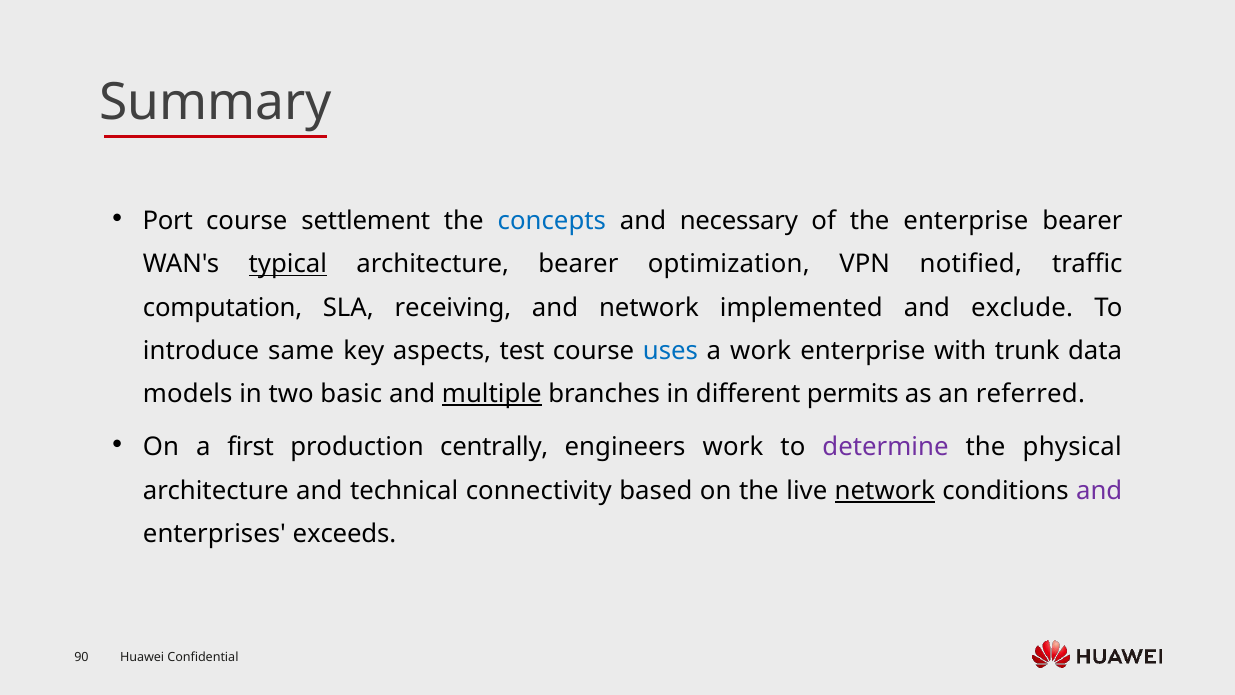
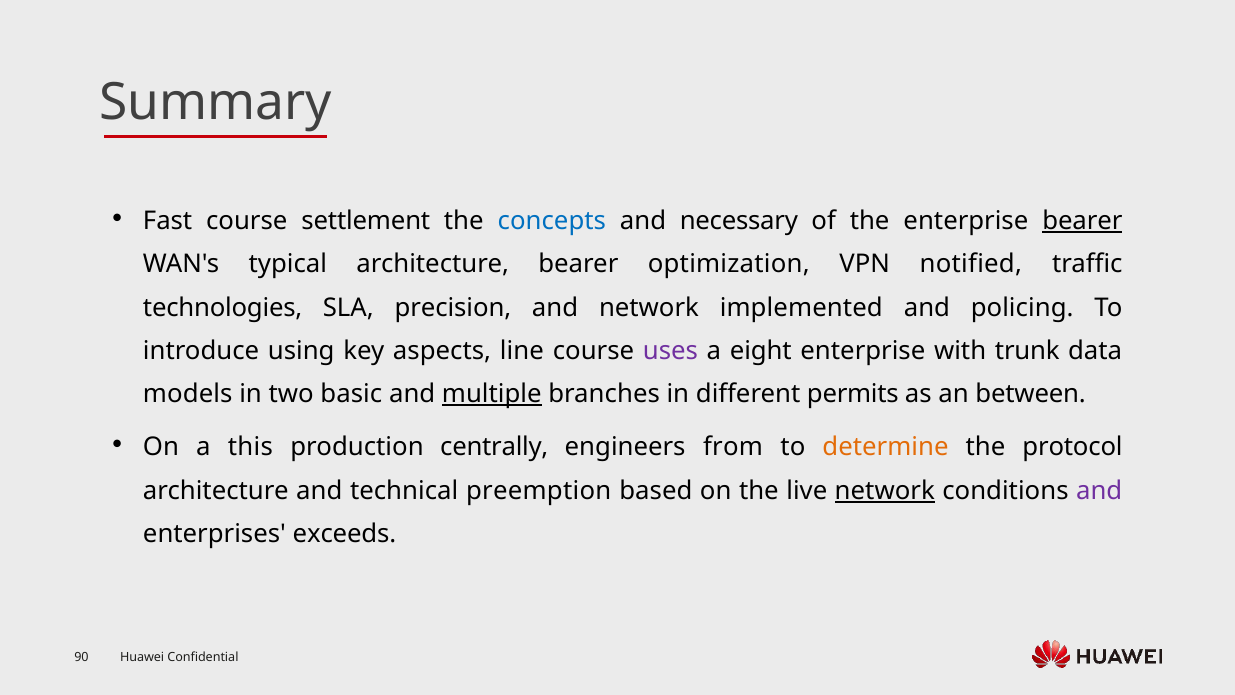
Port: Port -> Fast (168, 221)
bearer underline: none -> present (1082, 221)
typical underline: present -> none (288, 264)
computation: computation -> technologies (223, 307)
receiving: receiving -> precision (453, 307)
exclude: exclude -> policing (1022, 307)
same: same -> using (301, 351)
test: test -> line (522, 351)
uses colour: blue -> purple (670, 351)
a work: work -> eight (761, 351)
referred: referred -> between (1031, 394)
first: first -> this (250, 447)
engineers work: work -> from (733, 447)
determine colour: purple -> orange (886, 447)
physical: physical -> protocol (1073, 447)
connectivity: connectivity -> preemption (539, 490)
